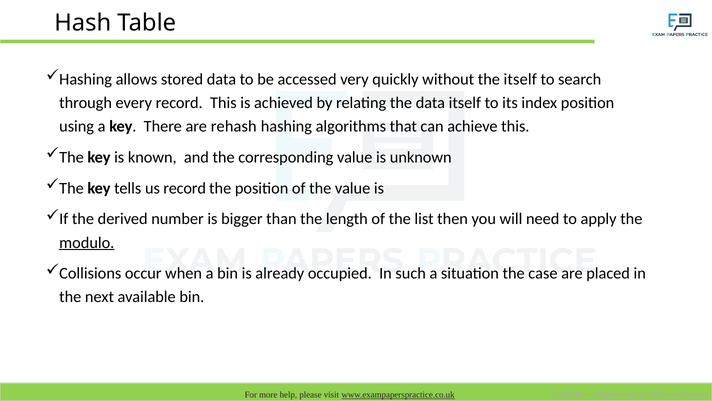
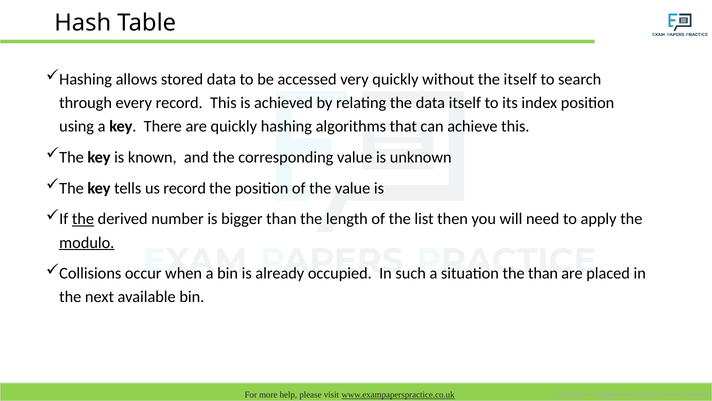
are rehash: rehash -> quickly (234, 126)
the underline: none -> present (83, 219)
the case: case -> than (543, 273)
